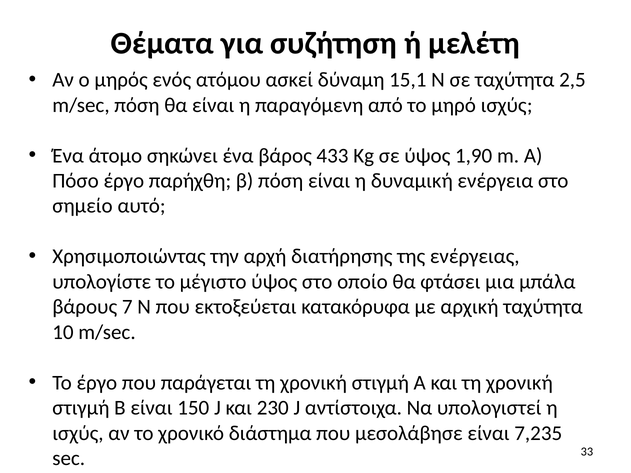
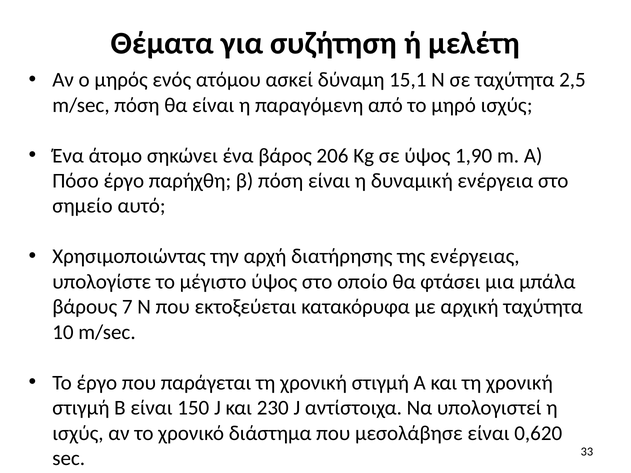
433: 433 -> 206 (332, 156)
7,235: 7,235 -> 0,620 (538, 433)
